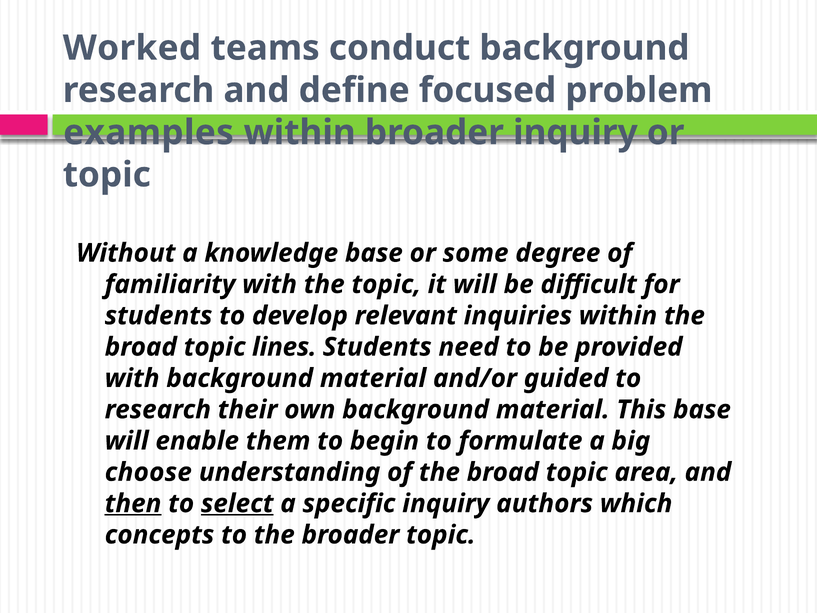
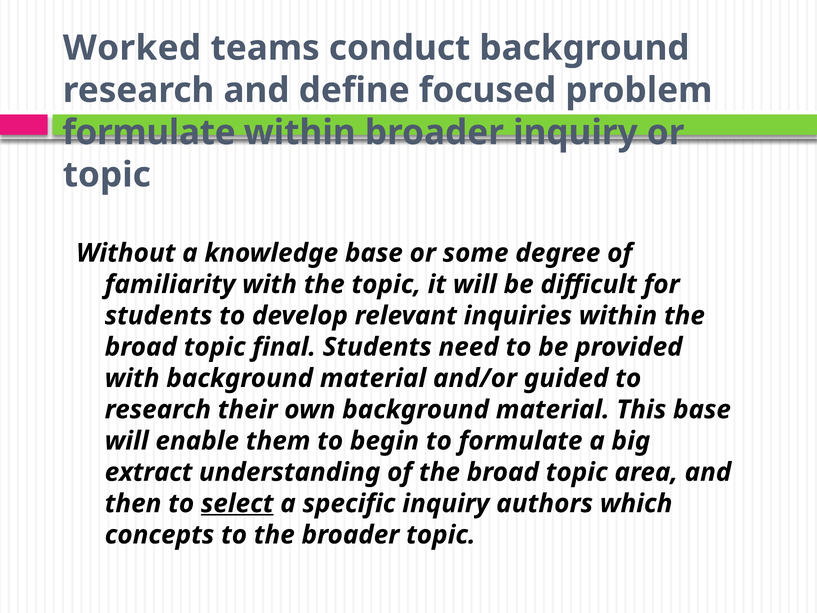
examples: examples -> formulate (149, 132)
lines: lines -> final (284, 347)
choose: choose -> extract (149, 472)
then underline: present -> none (133, 503)
